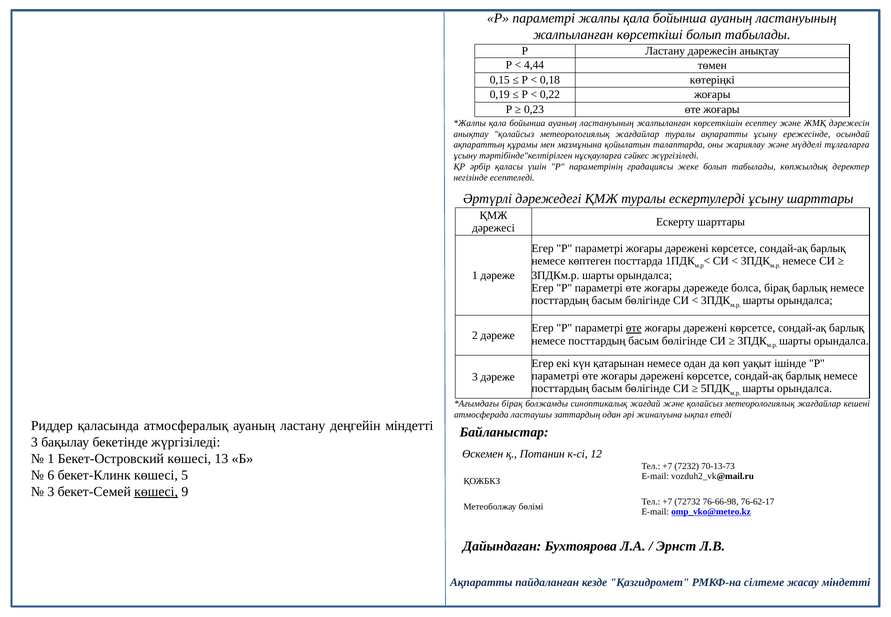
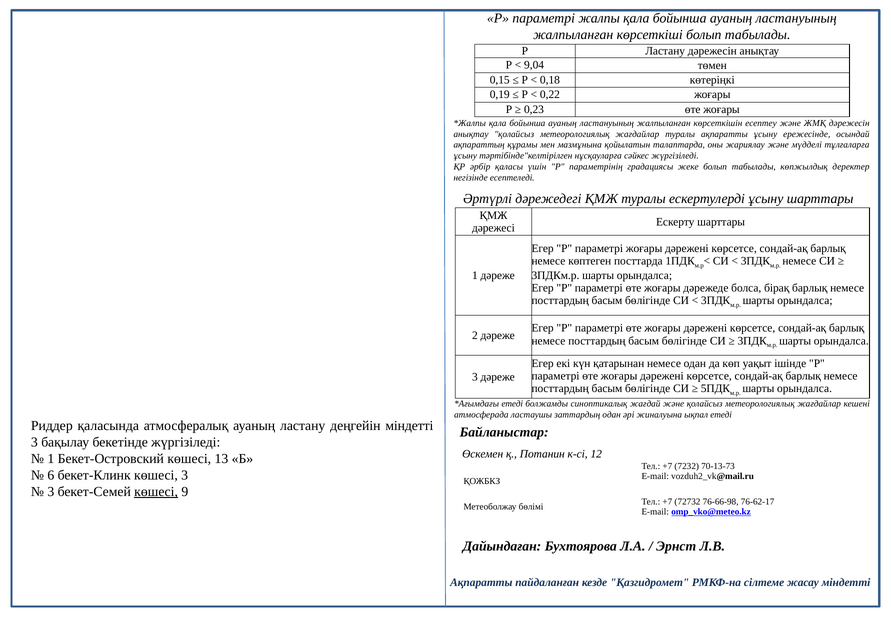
4,44: 4,44 -> 9,04 (534, 65)
өте underline: present -> none (634, 328)
бірақ: бірақ -> етеді (512, 404)
көшесі 5: 5 -> 3 (185, 475)
